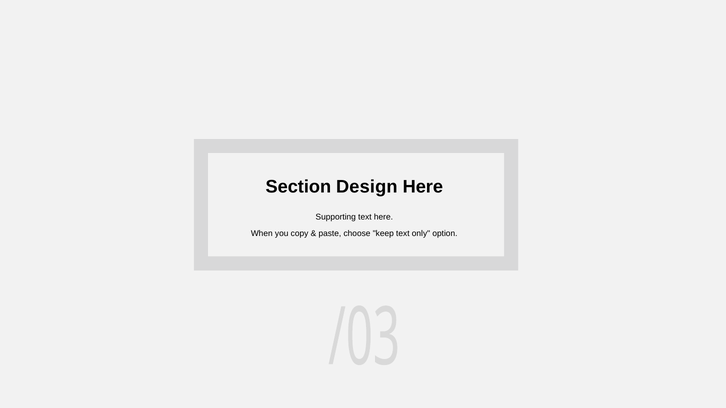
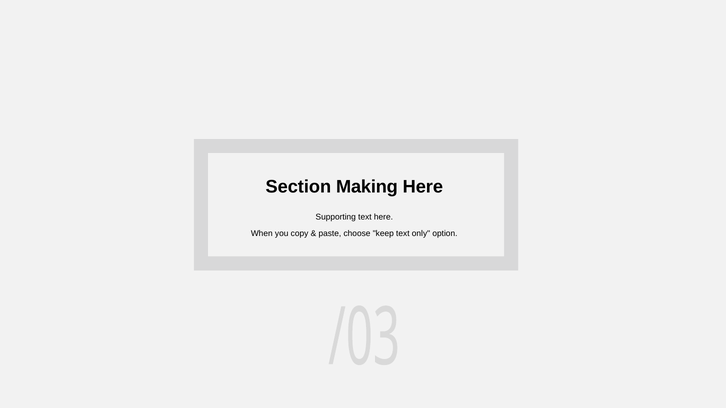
Design: Design -> Making (367, 187)
